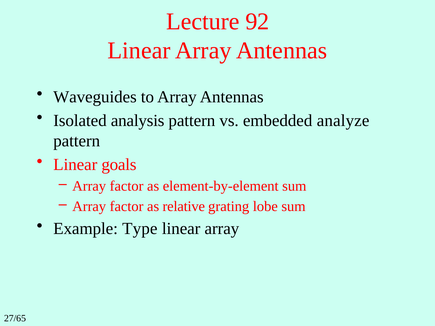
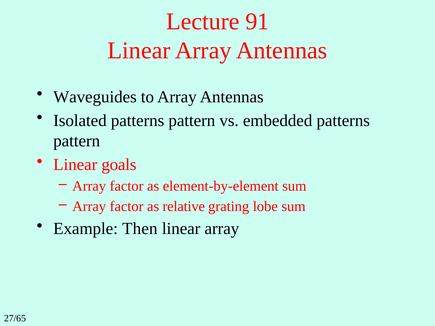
92: 92 -> 91 (257, 22)
Isolated analysis: analysis -> patterns (138, 121)
embedded analyze: analyze -> patterns (343, 121)
Type: Type -> Then (140, 229)
